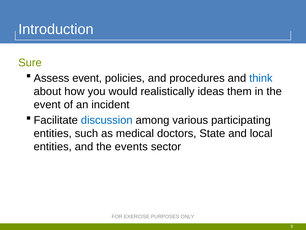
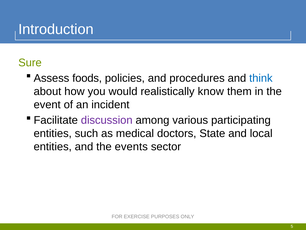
event: event -> foods (87, 78)
ideas: ideas -> know (211, 91)
discussion colour: blue -> purple (107, 120)
